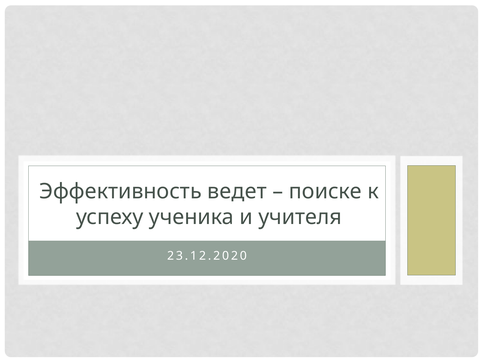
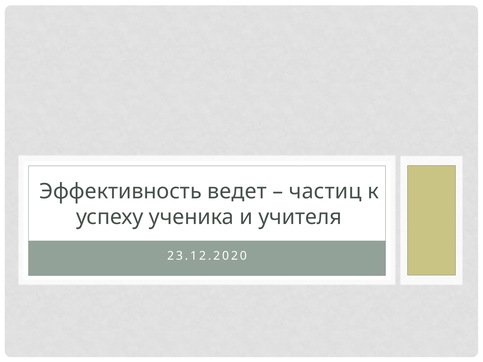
поиске: поиске -> частиц (325, 191)
